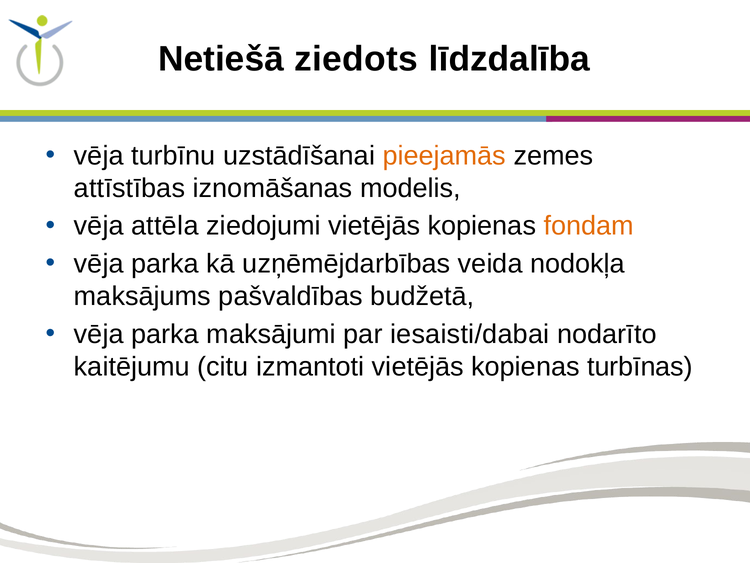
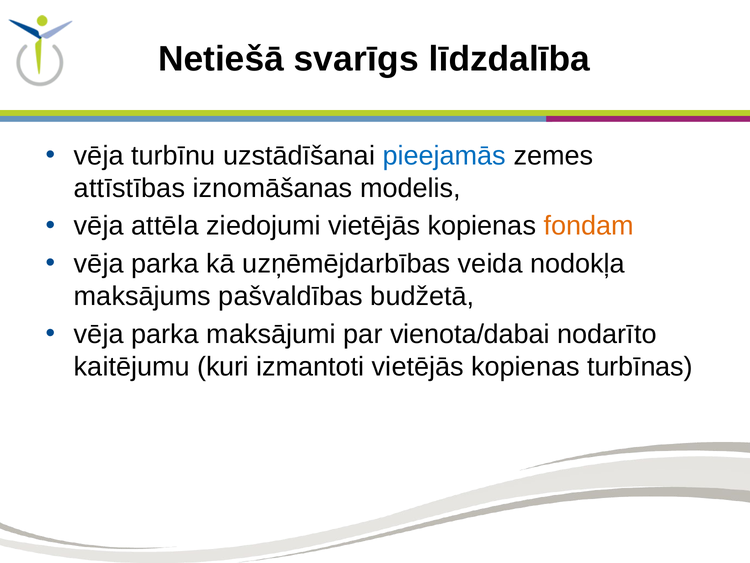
ziedots: ziedots -> svarīgs (356, 59)
pieejamās colour: orange -> blue (444, 155)
iesaisti/dabai: iesaisti/dabai -> vienota/dabai (470, 334)
citu: citu -> kuri (223, 367)
